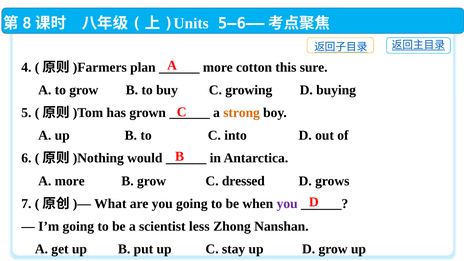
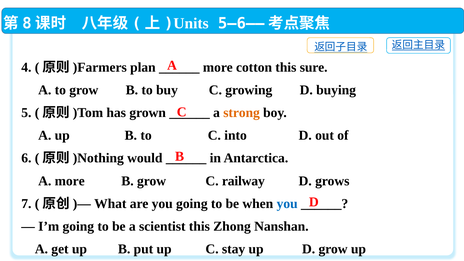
dressed: dressed -> railway (243, 181)
you colour: purple -> blue (287, 204)
scientist less: less -> this (199, 226)
